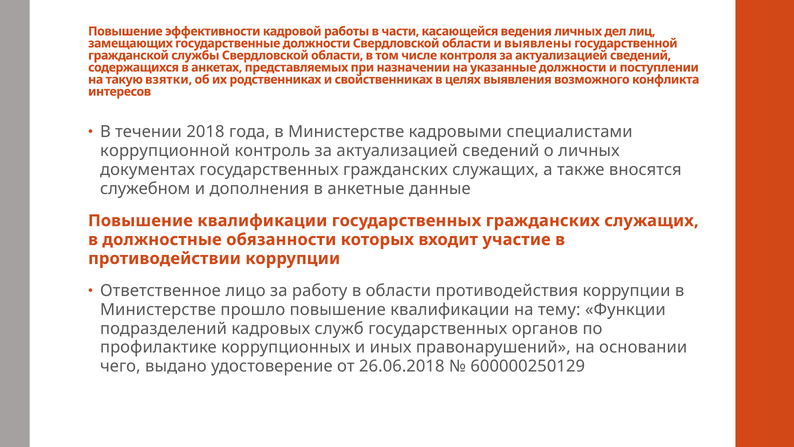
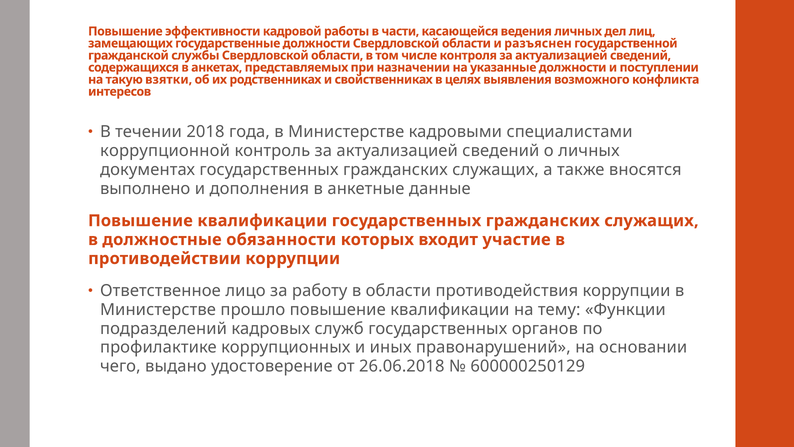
выявлены: выявлены -> разъяснен (538, 43)
служебном: служебном -> выполнено (145, 188)
